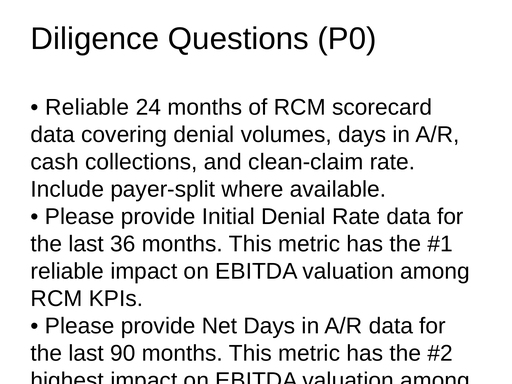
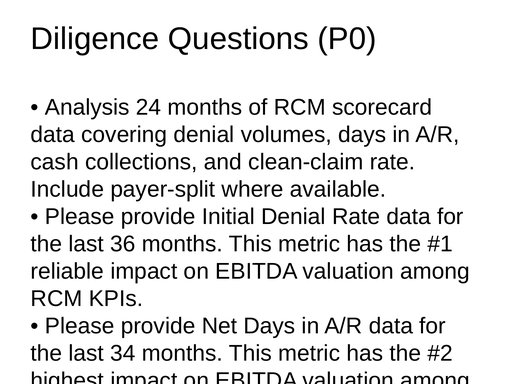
Reliable: Reliable -> Analysis (87, 107)
90: 90 -> 34 (123, 353)
